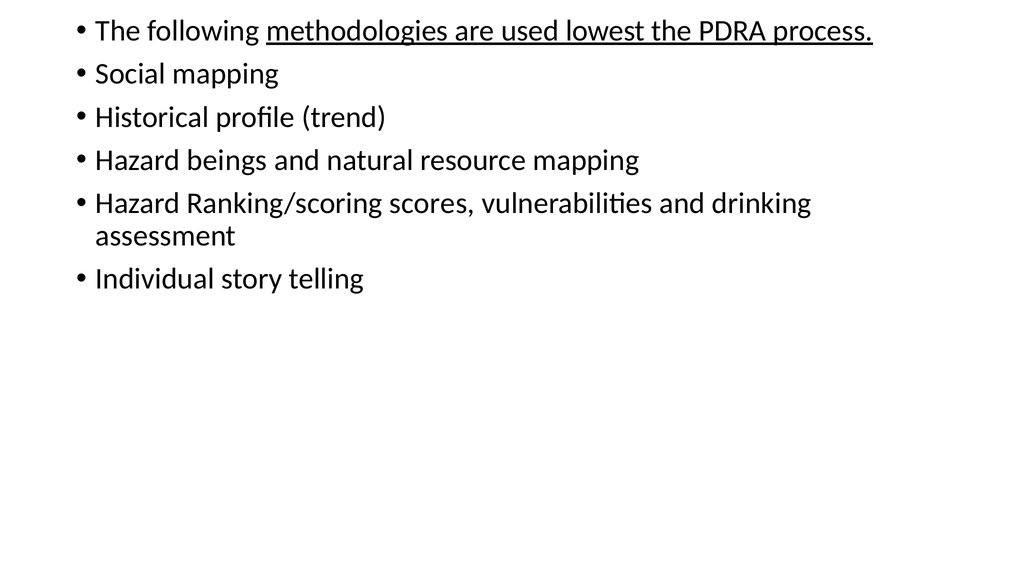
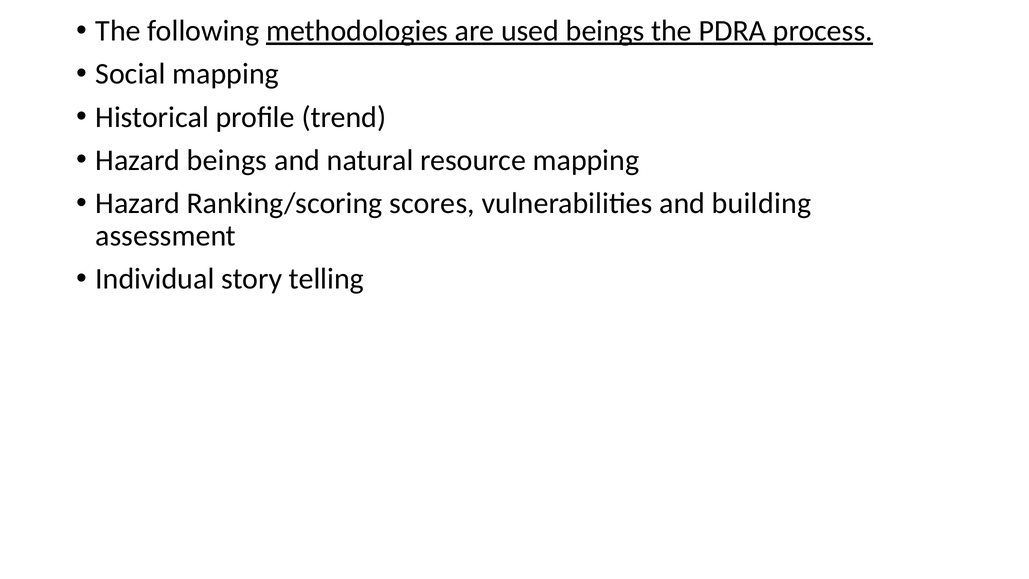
used lowest: lowest -> beings (605, 31)
drinking: drinking -> building (762, 203)
